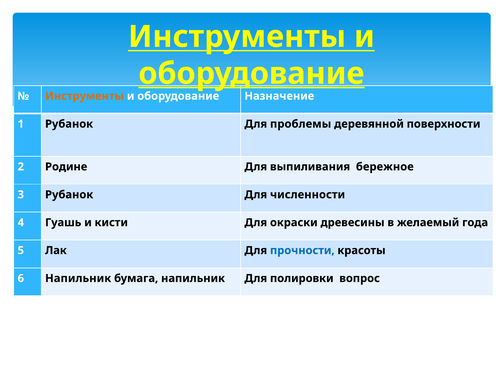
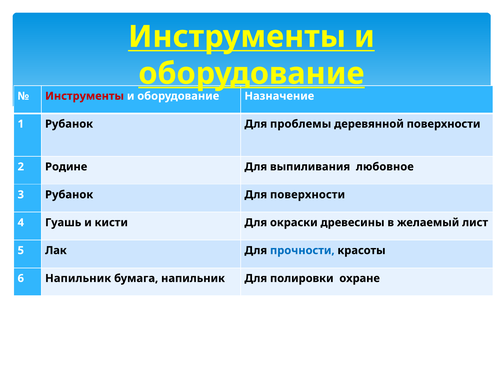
Инструменты colour: orange -> red (85, 96)
бережное: бережное -> любовное (385, 167)
Для численности: численности -> поверхности (308, 195)
года: года -> лист (475, 223)
вопрос: вопрос -> охране (360, 279)
